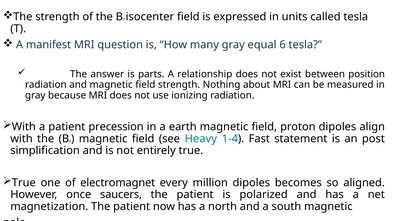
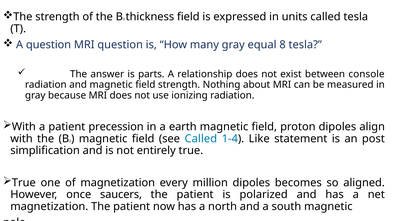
isocenter: isocenter -> thickness (150, 17)
A manifest: manifest -> question (49, 45)
6: 6 -> 8 (283, 45)
position: position -> console (367, 74)
see Heavy: Heavy -> Called (201, 139)
Fast: Fast -> Like (259, 139)
of electromagnet: electromagnet -> magnetization (118, 183)
